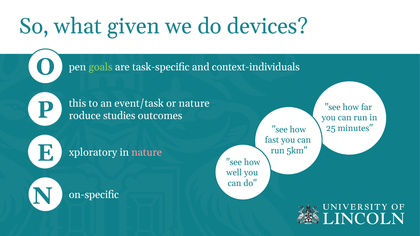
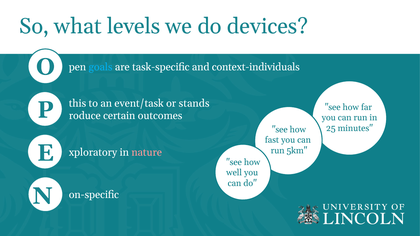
given: given -> levels (134, 26)
goals colour: light green -> light blue (101, 67)
or nature: nature -> stands (194, 103)
studies: studies -> certain (119, 116)
